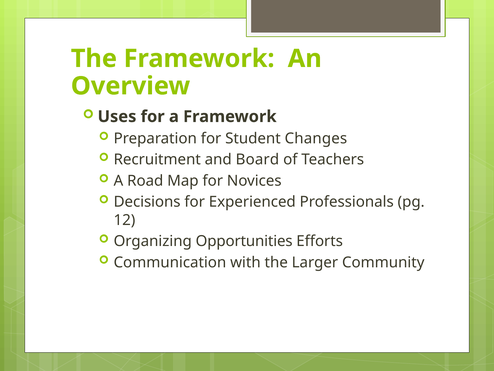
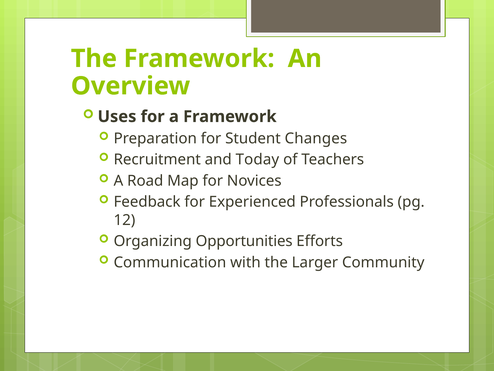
Board: Board -> Today (257, 159)
Decisions: Decisions -> Feedback (147, 202)
